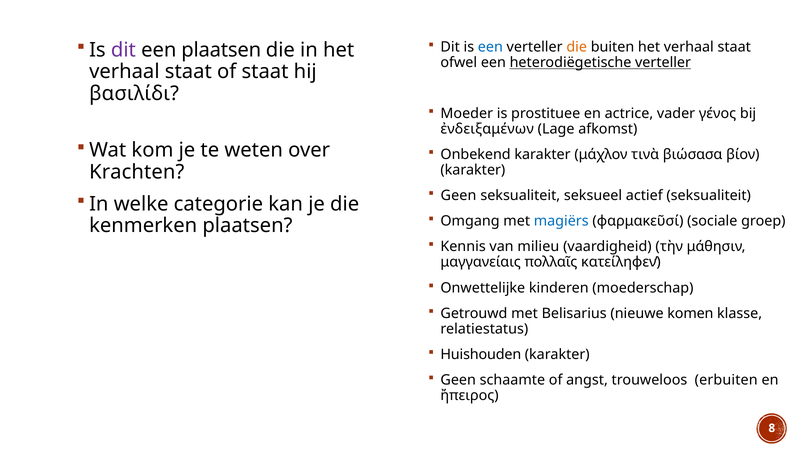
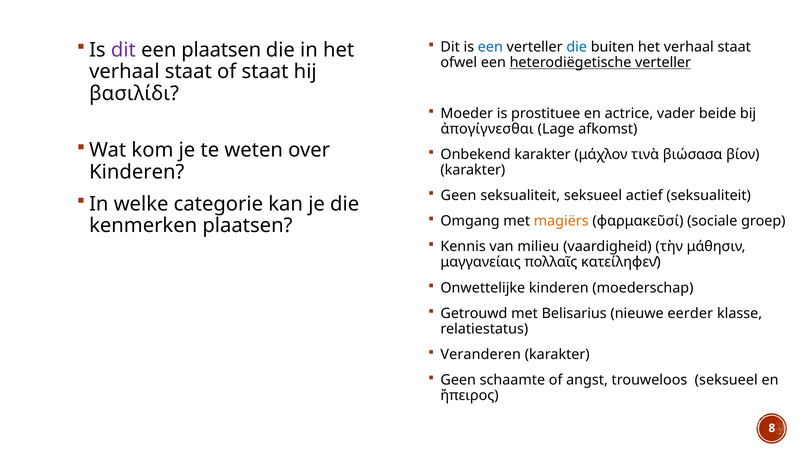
die colour: orange -> blue (577, 47)
γένος: γένος -> beide (718, 113)
ἐνδειξαμένων: ἐνδειξαμένων -> ἀπογίγνεσθαι (487, 129)
Krachten: Krachten -> Kinderen (137, 172)
magiërs colour: blue -> orange (561, 221)
komen: komen -> eerder (690, 313)
Huishouden: Huishouden -> Veranderen (481, 354)
trouweloos erbuiten: erbuiten -> seksueel (726, 380)
